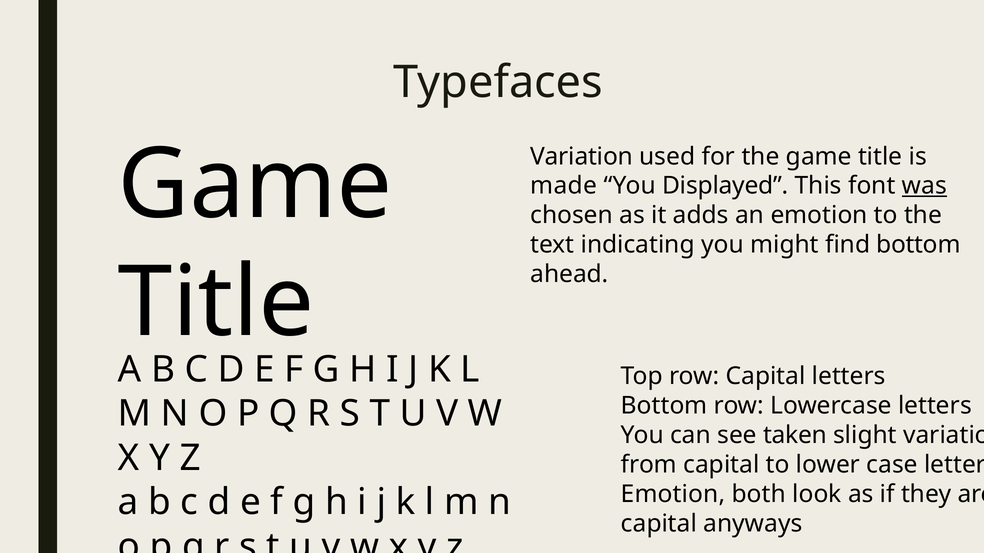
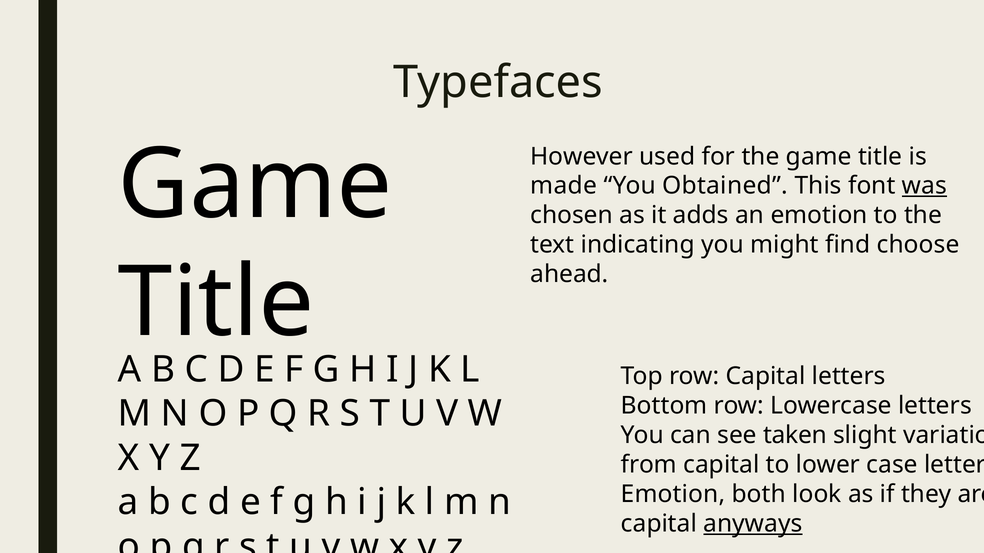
Variation: Variation -> However (582, 157)
Displayed: Displayed -> Obtained (725, 186)
find bottom: bottom -> choose (918, 245)
anyways underline: none -> present (753, 524)
